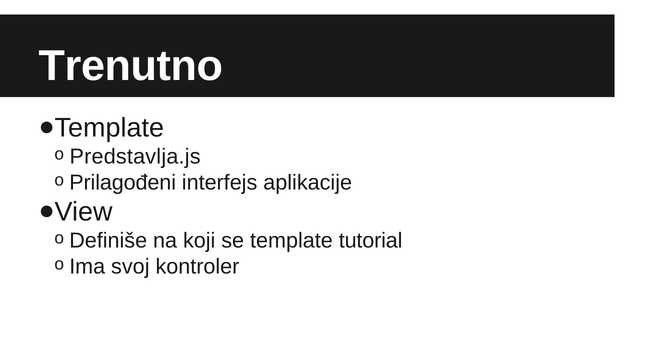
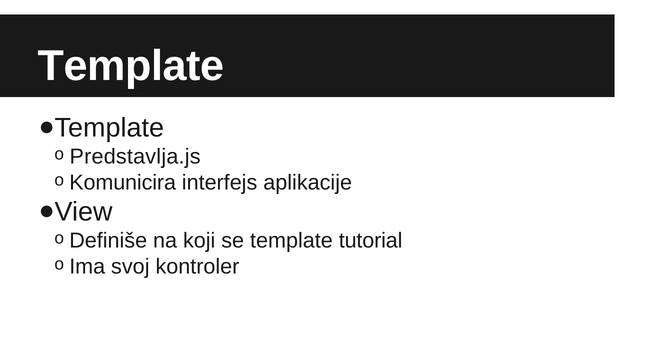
Trenutno: Trenutno -> Template (131, 66)
Prilagođeni: Prilagođeni -> Komunicira (123, 182)
